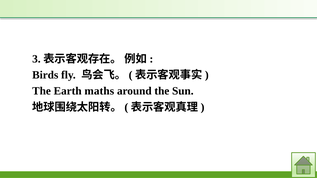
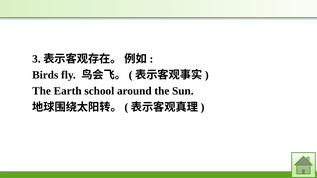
maths: maths -> school (99, 91)
